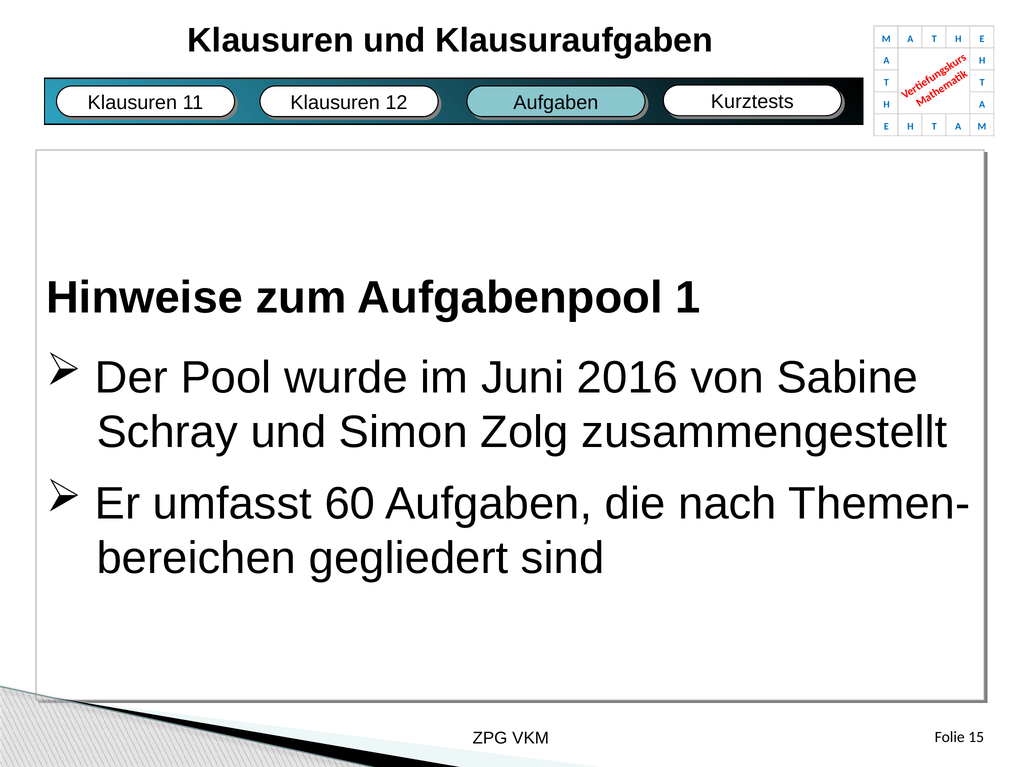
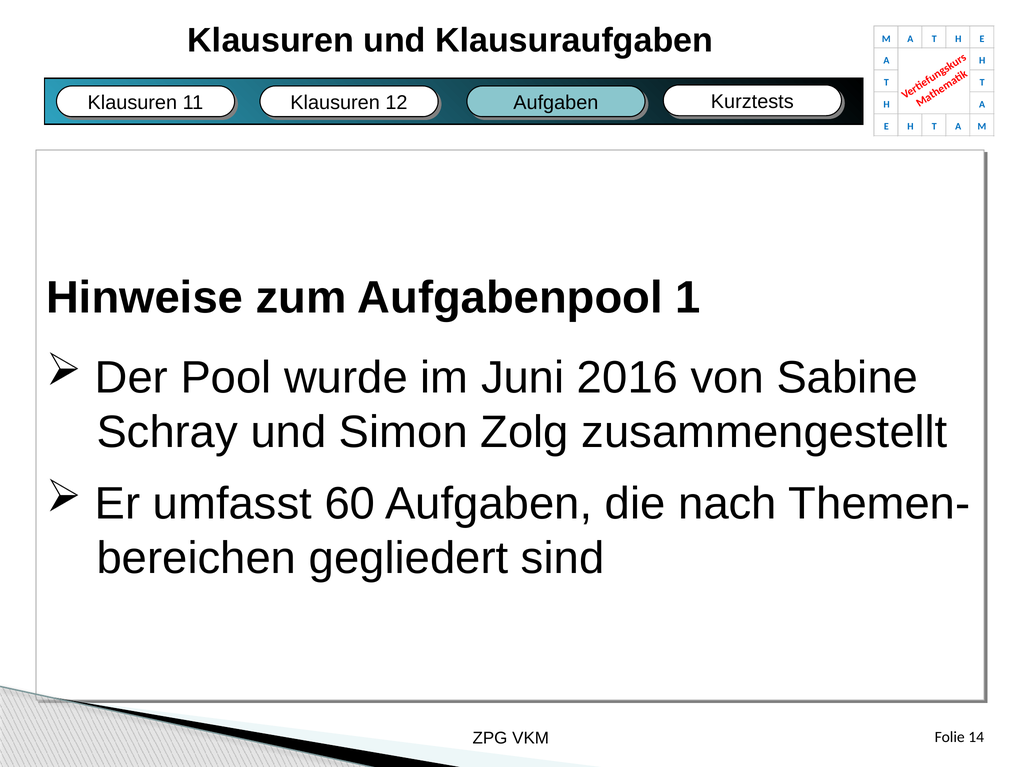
15: 15 -> 14 (976, 737)
